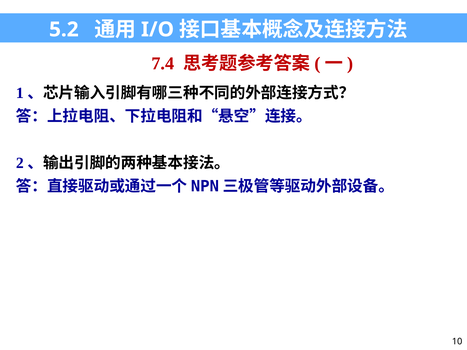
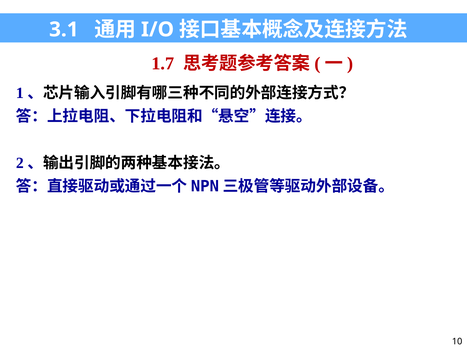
5.2: 5.2 -> 3.1 (64, 30)
7.4: 7.4 -> 1.7 (163, 64)
